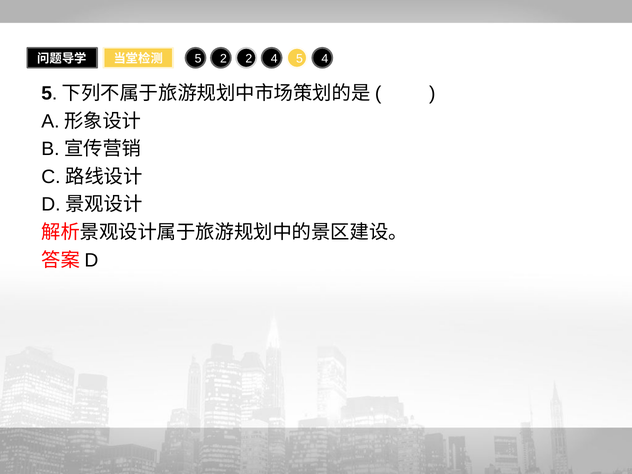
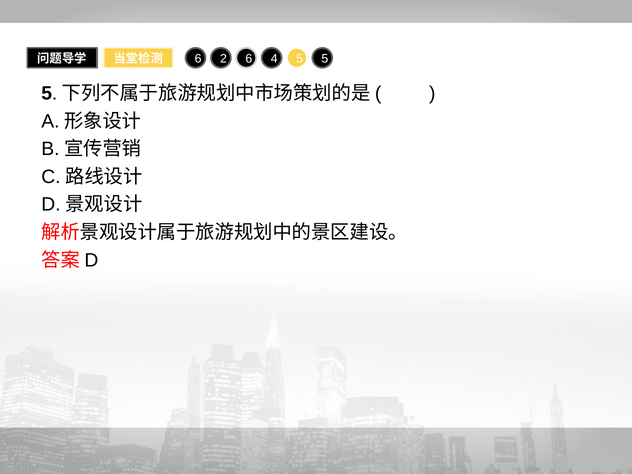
5: 5 -> 6 (198, 59)
2 2: 2 -> 6 (249, 59)
5 4: 4 -> 5 (325, 59)
